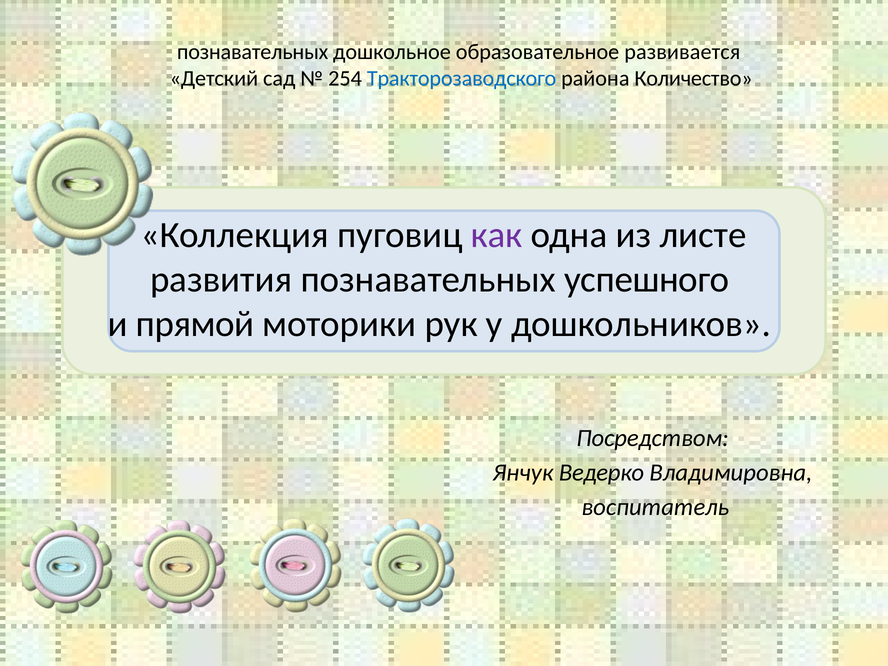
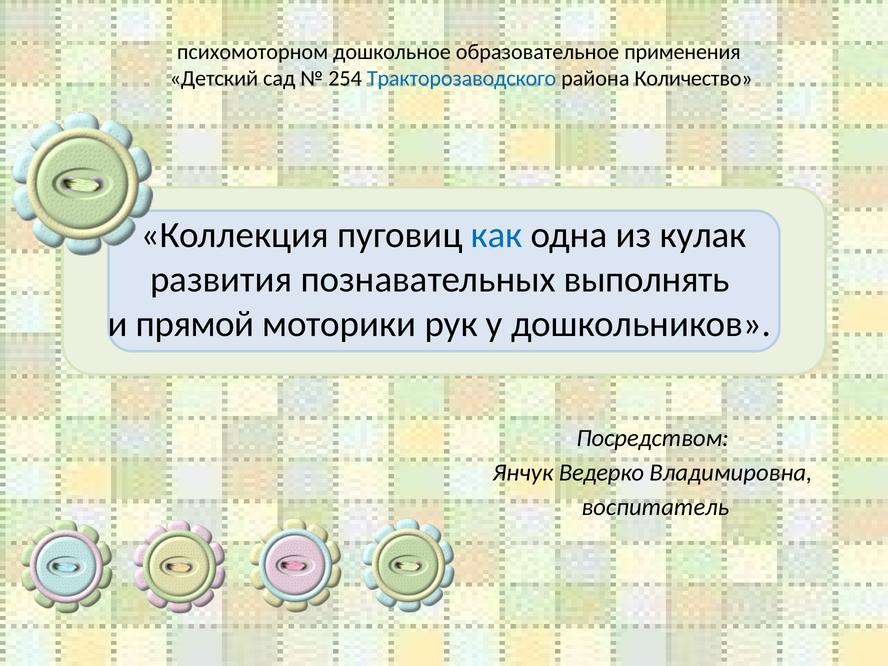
познавательных: познавательных -> психомоторном (253, 52)
развивается: развивается -> применения (682, 52)
как colour: purple -> blue (497, 235)
листе: листе -> кулак (703, 235)
успешного: успешного -> выполнять (647, 280)
